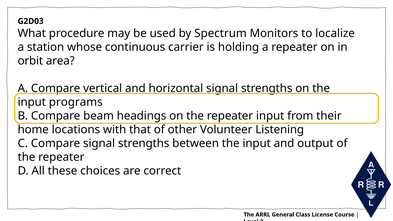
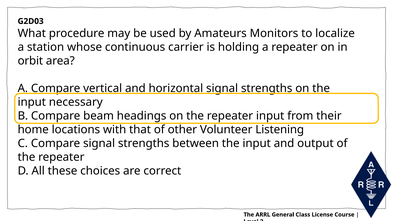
Spectrum: Spectrum -> Amateurs (221, 33)
programs: programs -> necessary (76, 102)
